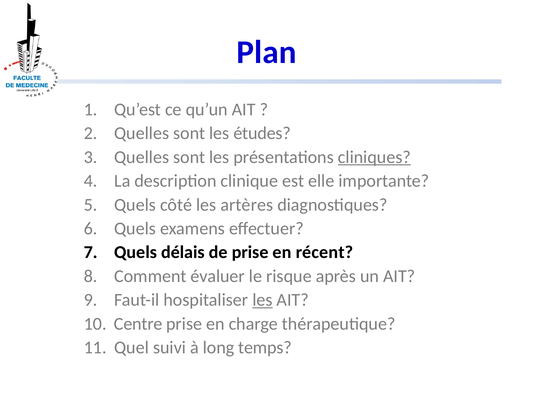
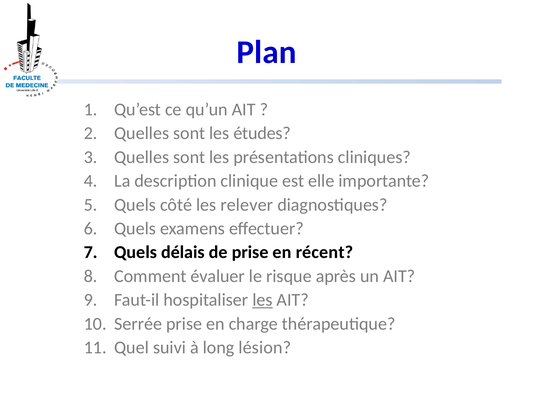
cliniques underline: present -> none (374, 157)
artères: artères -> relever (247, 205)
Centre: Centre -> Serrée (138, 324)
temps: temps -> lésion (265, 348)
